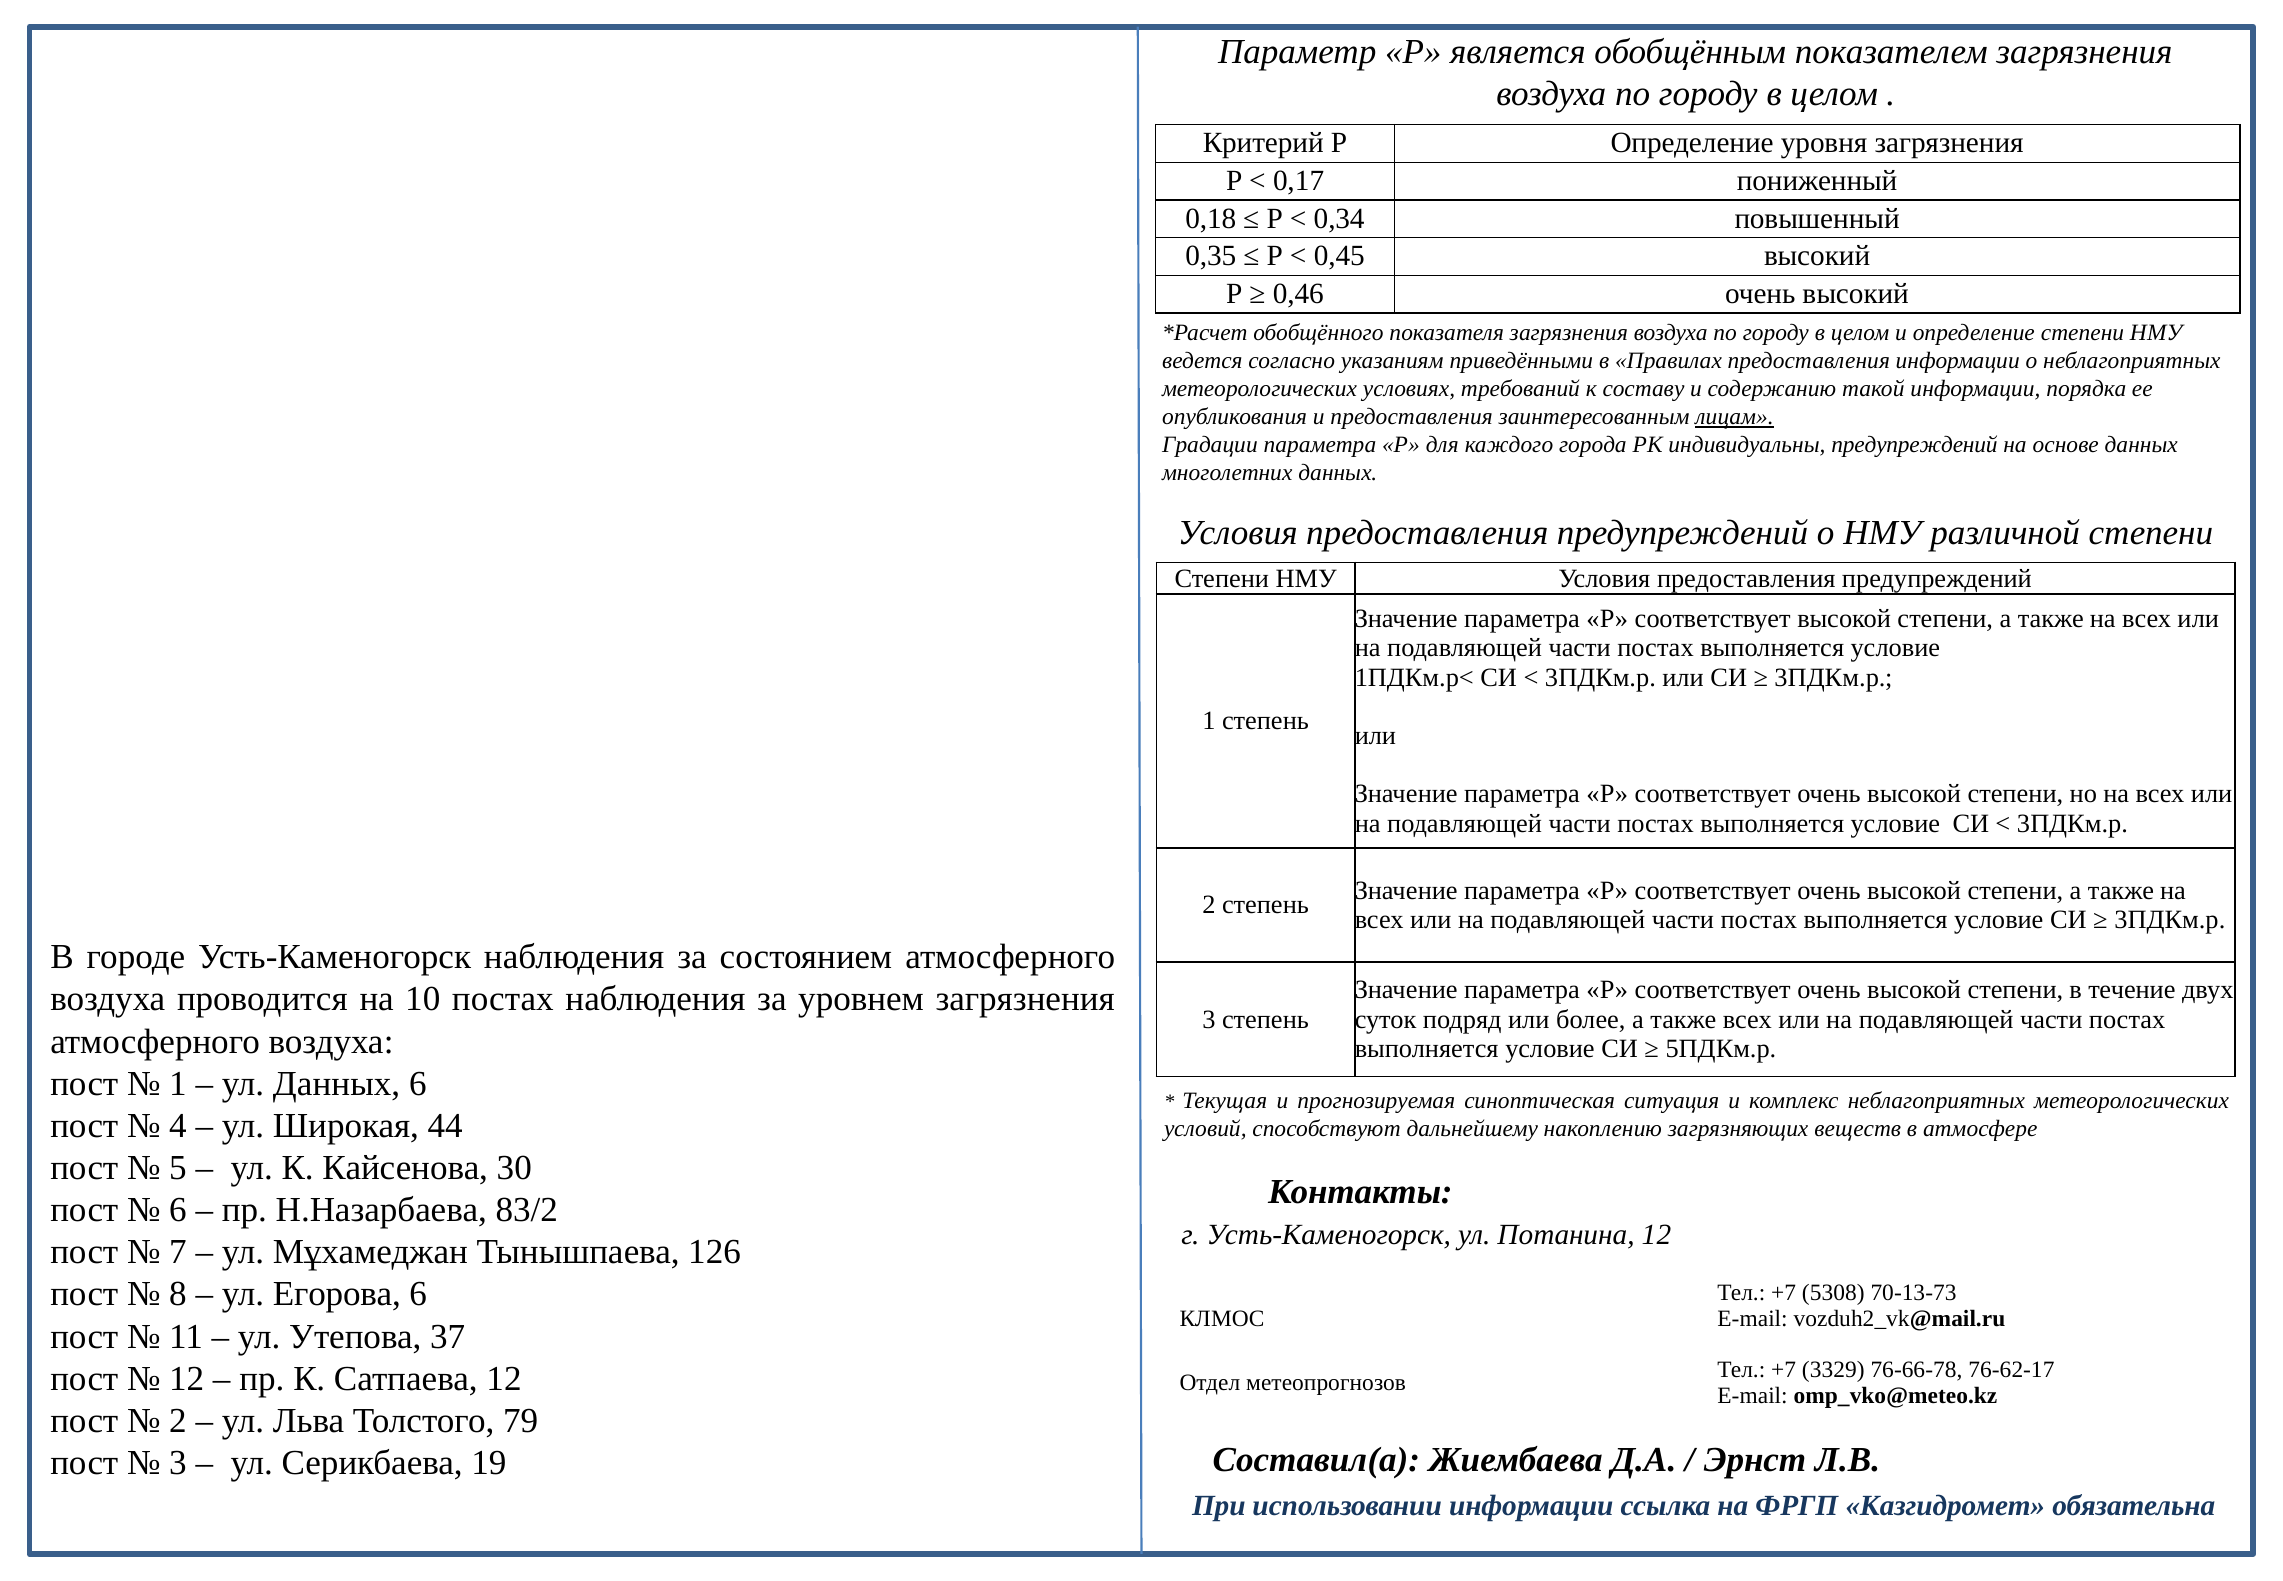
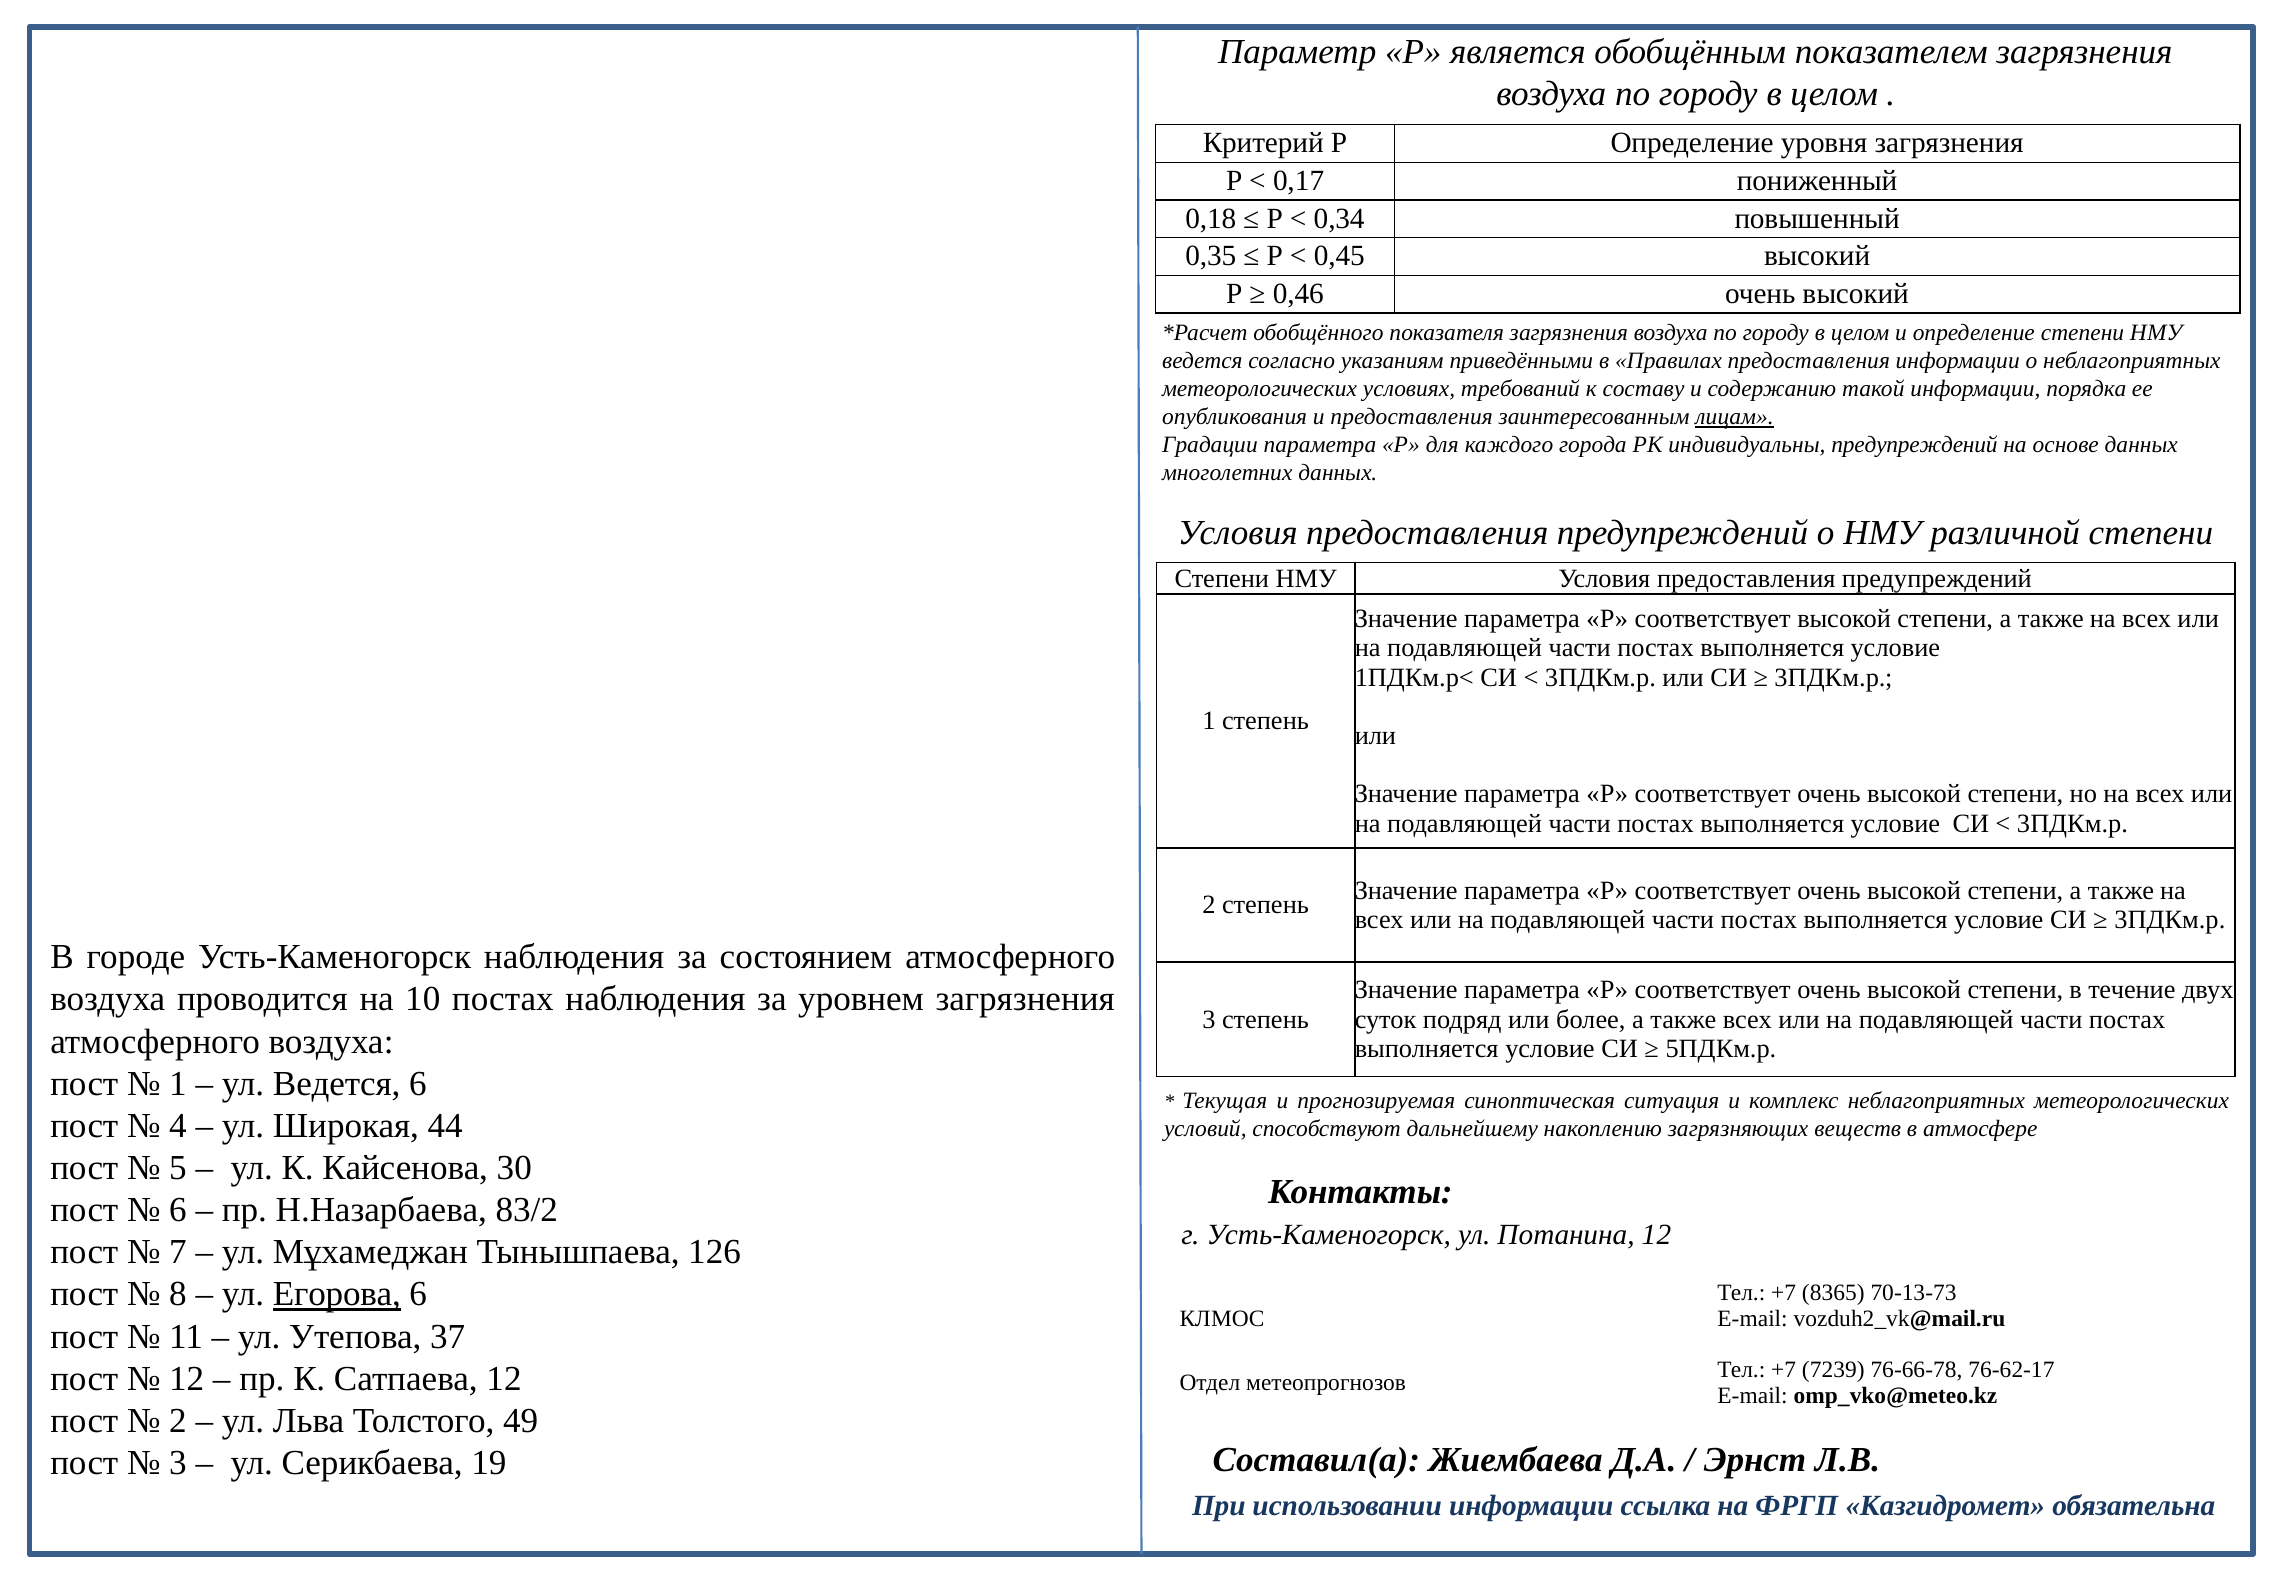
ул Данных: Данных -> Ведется (337, 1083)
Егорова underline: none -> present (337, 1294)
5308: 5308 -> 8365 (1833, 1292)
3329: 3329 -> 7239 (1833, 1370)
79: 79 -> 49 (521, 1420)
